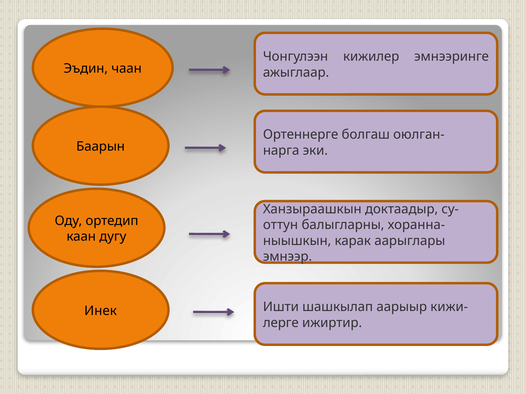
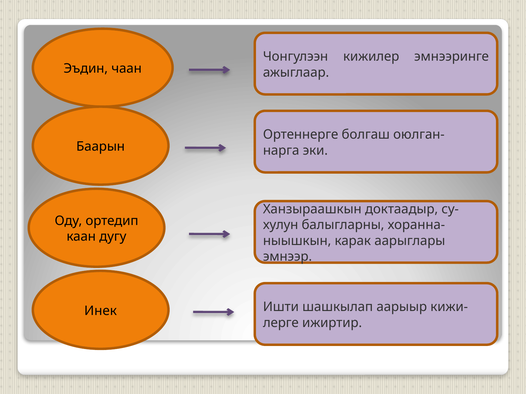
оттун: оттун -> хулун (281, 225)
